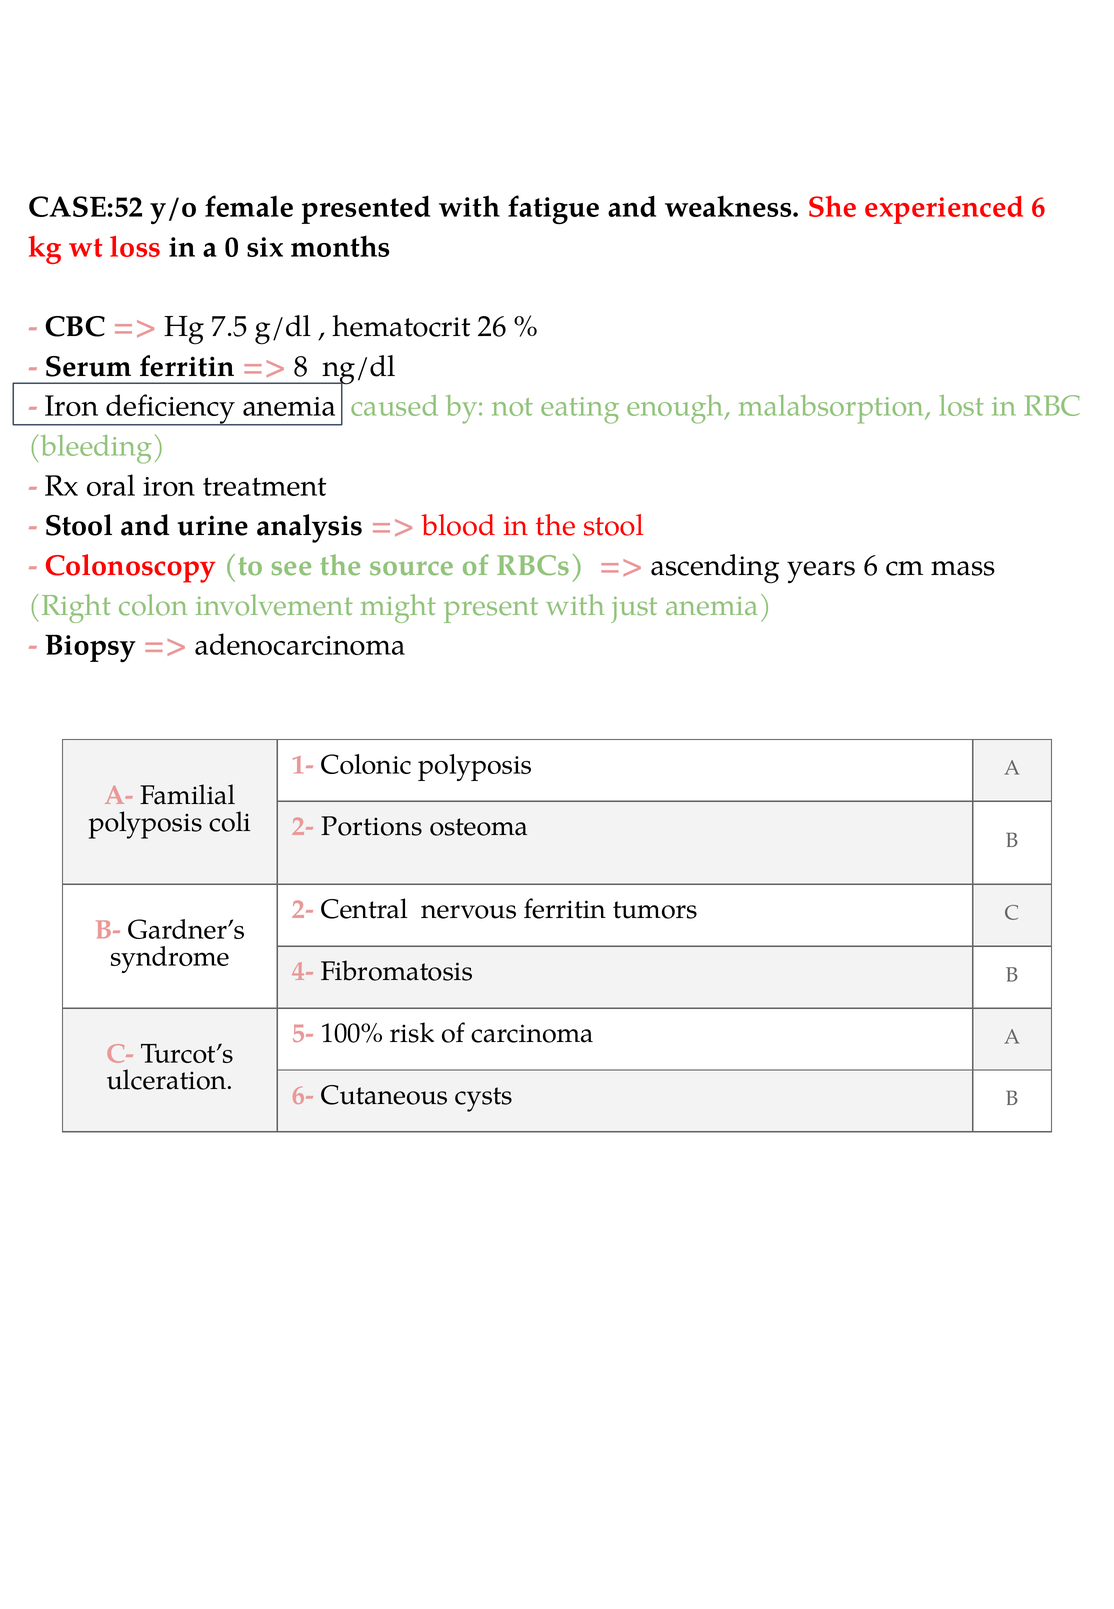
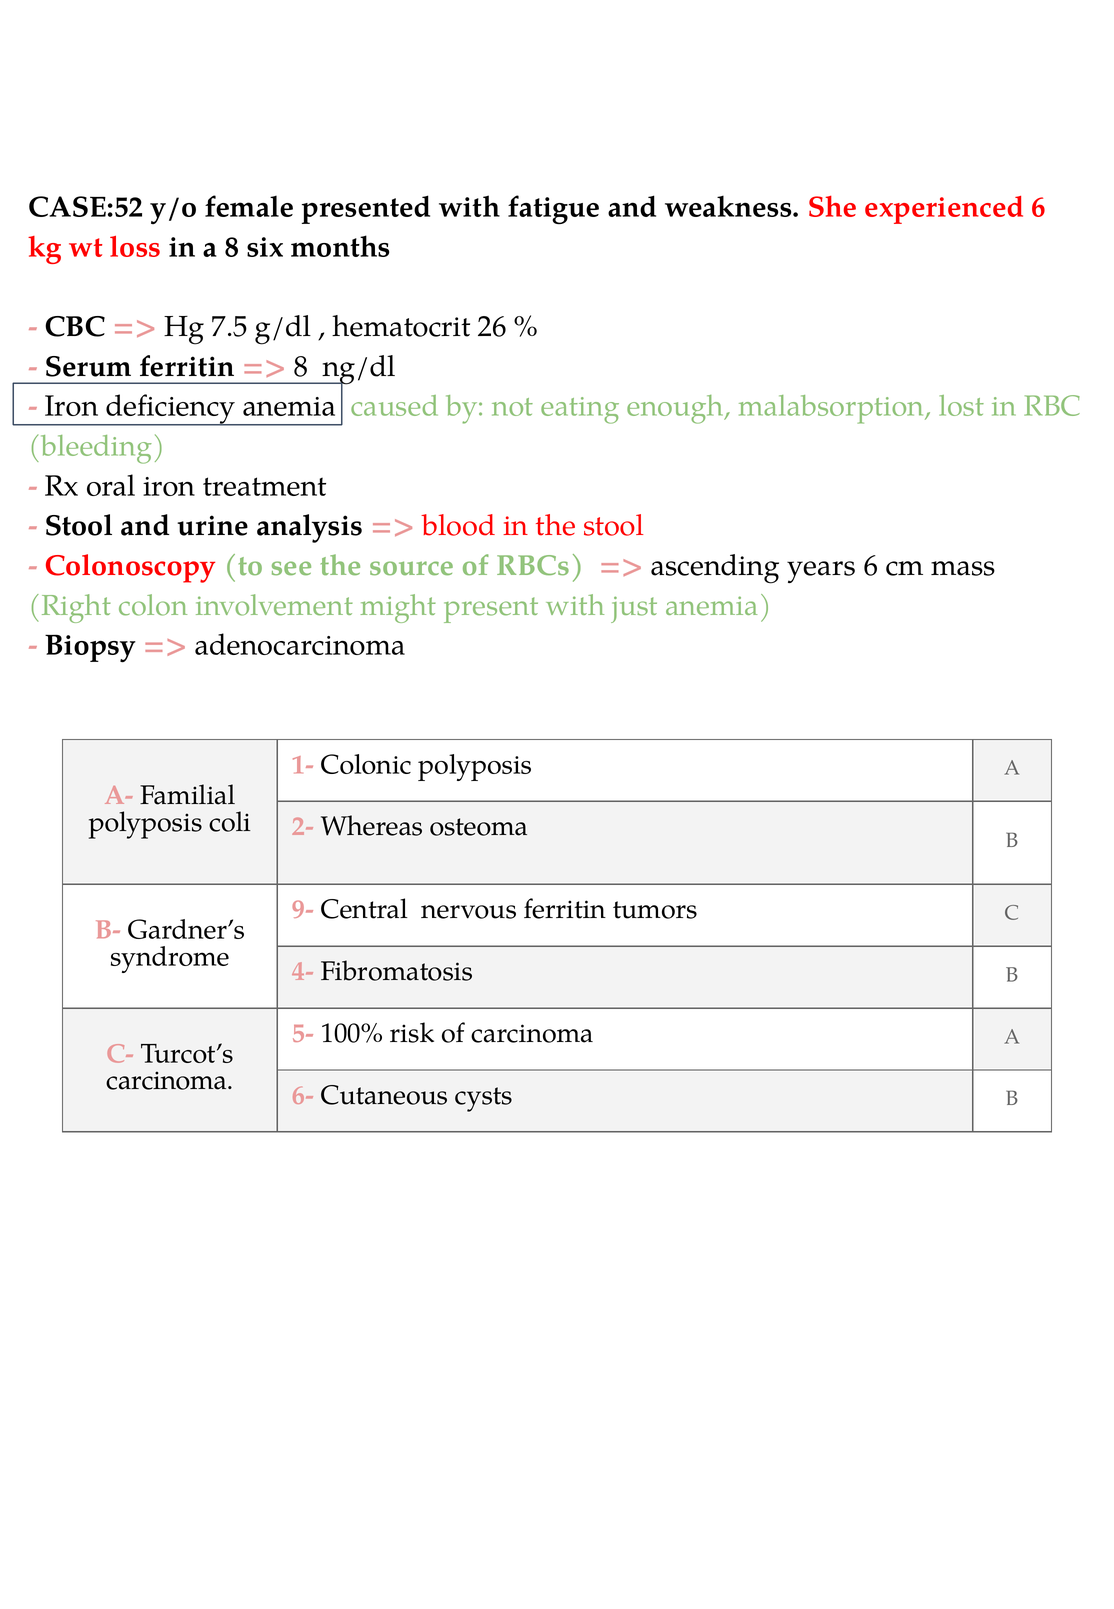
a 0: 0 -> 8 (232, 247)
Portions: Portions -> Whereas (372, 827)
2-: 2- -> 9- (303, 910)
ulceration: ulceration -> carcinoma (170, 1081)
